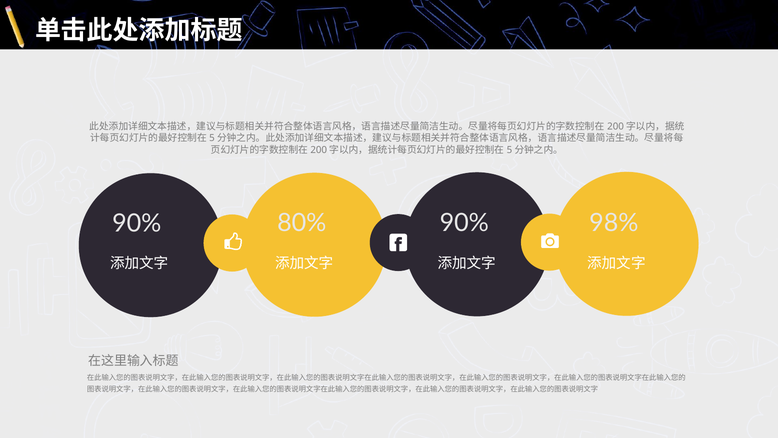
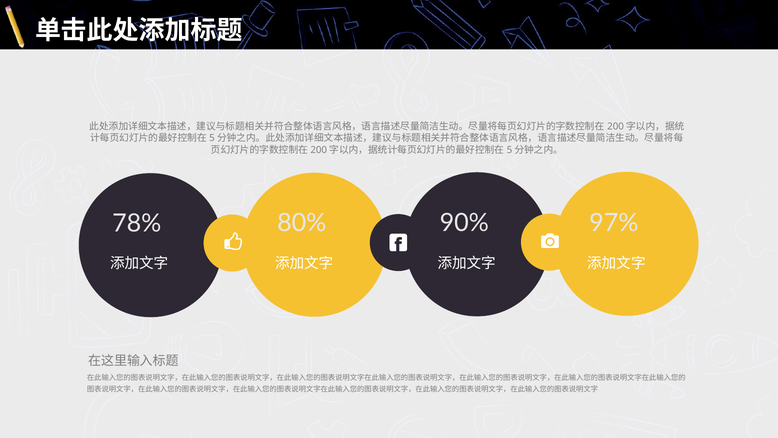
98%: 98% -> 97% (614, 223)
90%: 90% -> 78% (137, 223)
